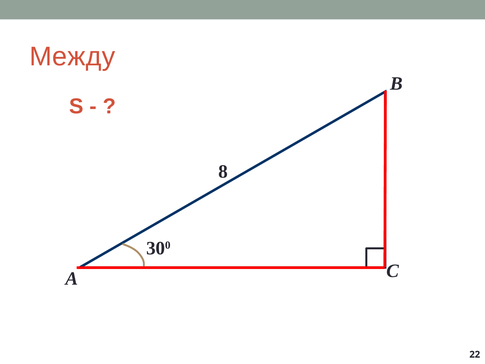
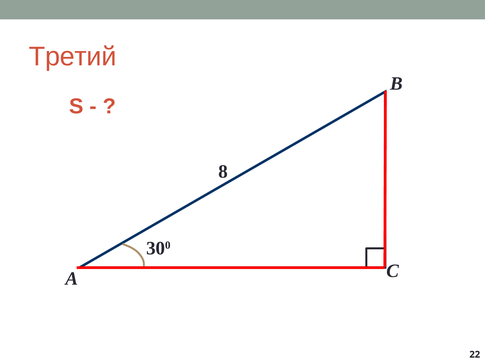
Между: Между -> Третий (73, 56)
